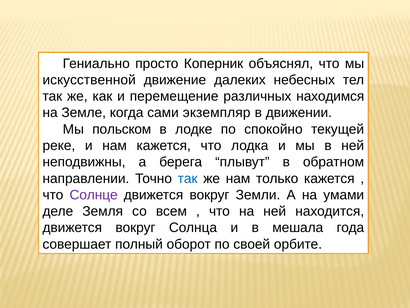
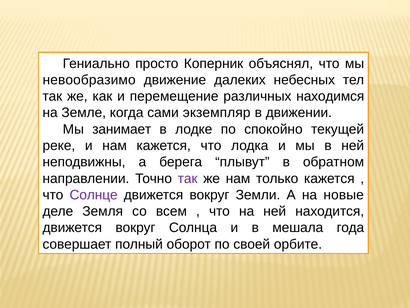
искусственной: искусственной -> невообразимо (89, 80)
польском: польском -> занимает (122, 129)
так colour: blue -> purple (188, 178)
умами: умами -> новые (344, 195)
